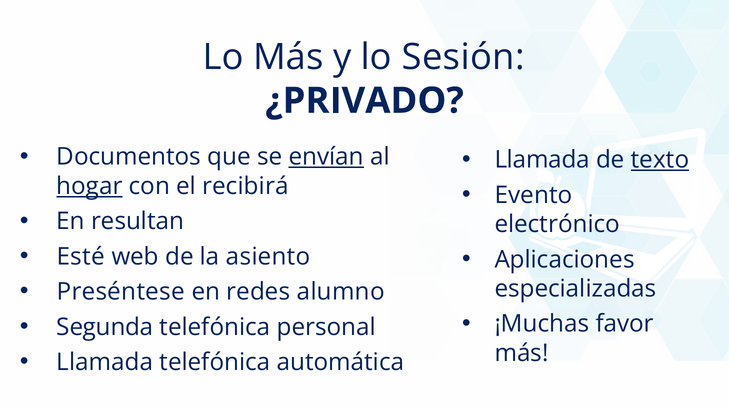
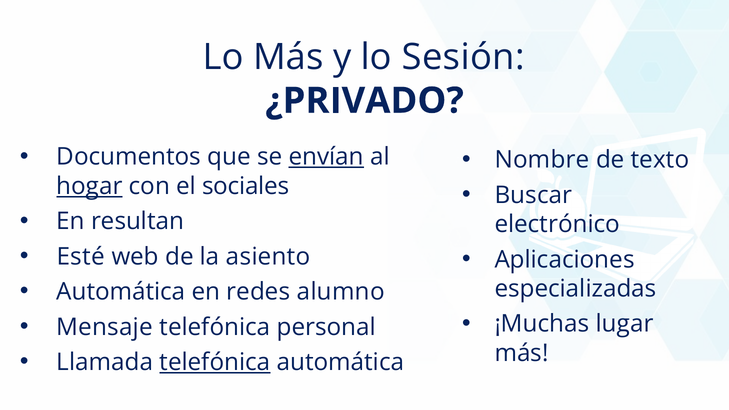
Llamada: Llamada -> Nombre (542, 160)
texto underline: present -> none (660, 160)
recibirá: recibirá -> sociales (246, 186)
Evento: Evento -> Buscar (533, 195)
Preséntese: Preséntese -> Automática (121, 292)
favor: favor -> lugar (625, 324)
Segunda: Segunda -> Mensaje (105, 327)
telefónica underline: none -> present (215, 362)
